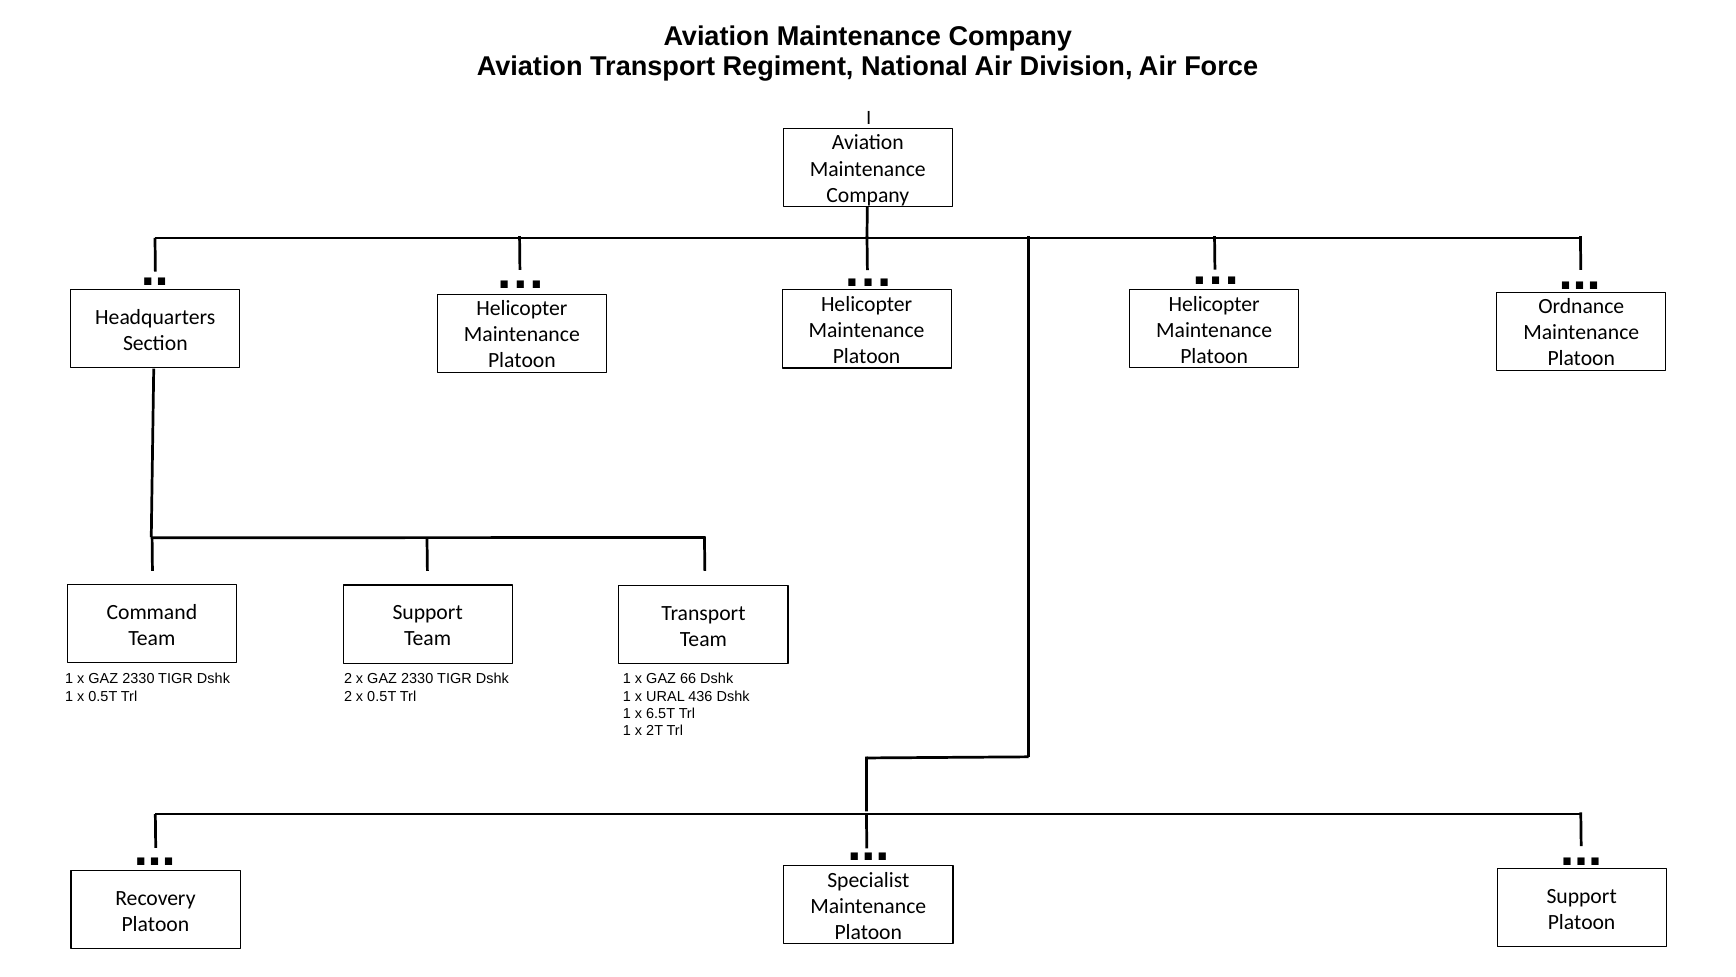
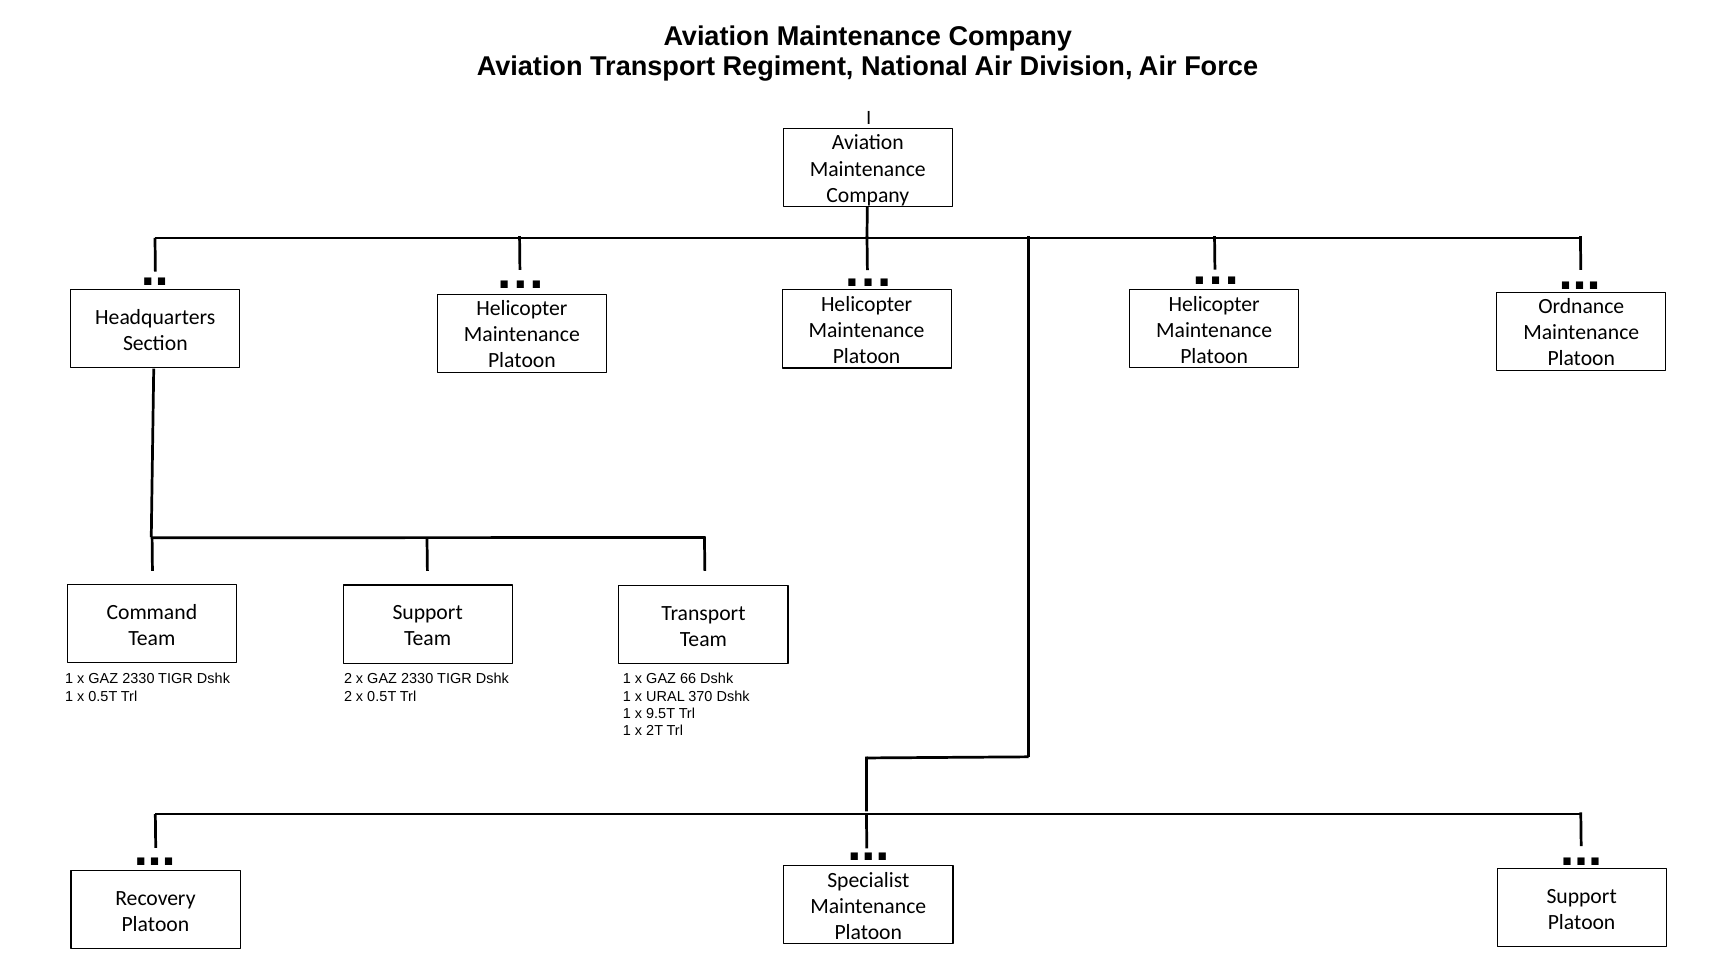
436: 436 -> 370 (700, 696)
6.5T: 6.5T -> 9.5T (661, 713)
